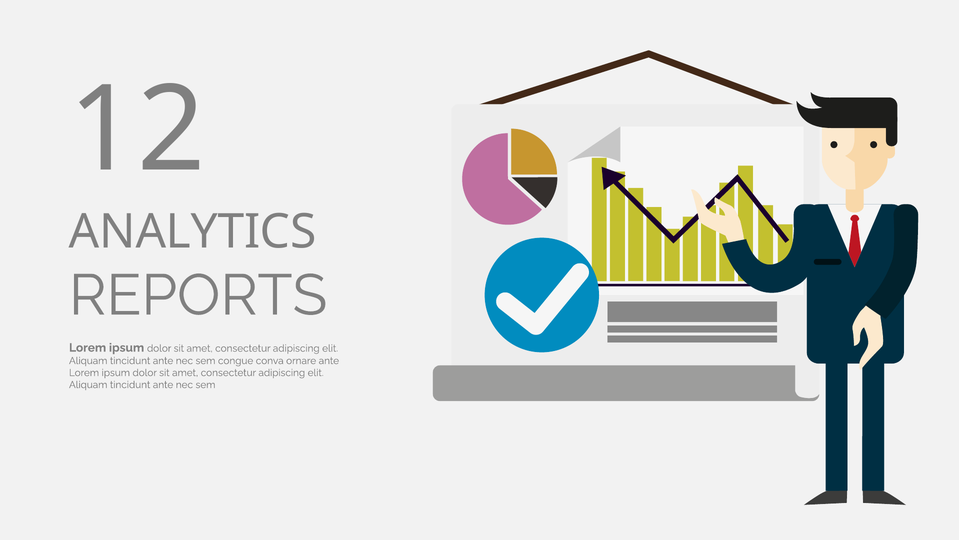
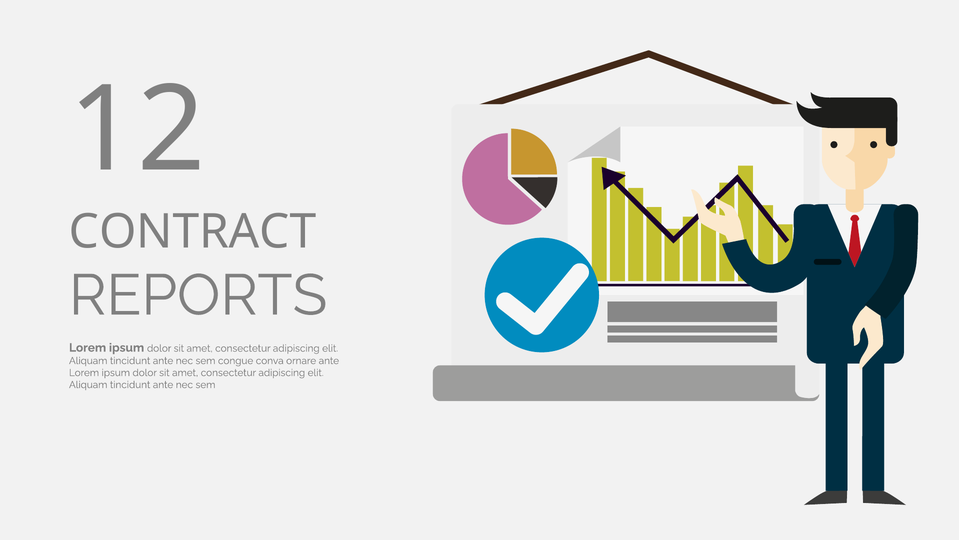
ANALYTICS: ANALYTICS -> CONTRACT (193, 231)
